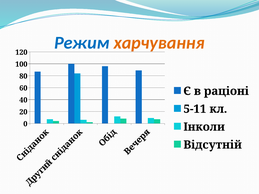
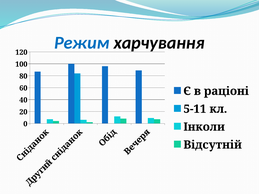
харчування colour: orange -> black (159, 43)
